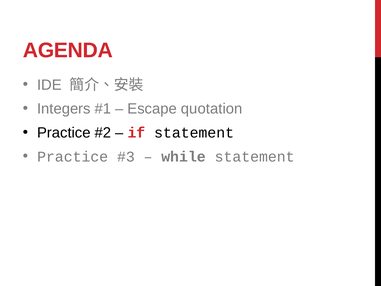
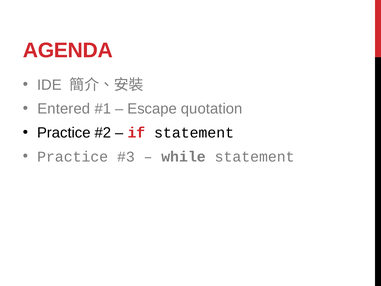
Integers: Integers -> Entered (64, 109)
